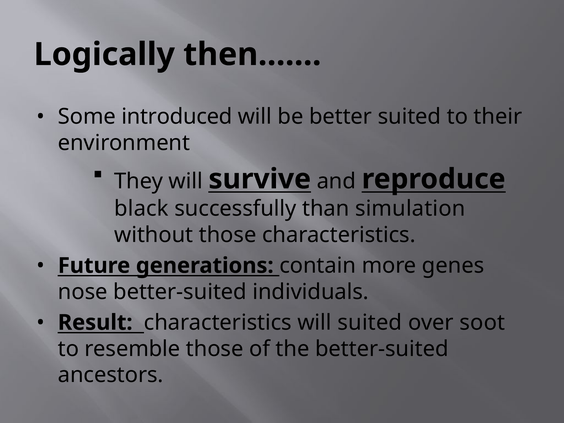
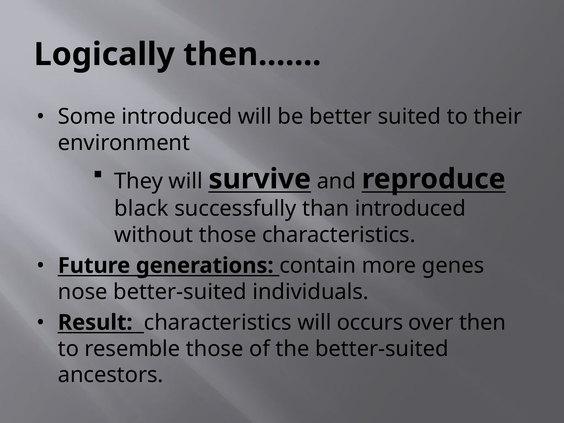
than simulation: simulation -> introduced (410, 209)
will suited: suited -> occurs (370, 323)
over soot: soot -> then (483, 323)
